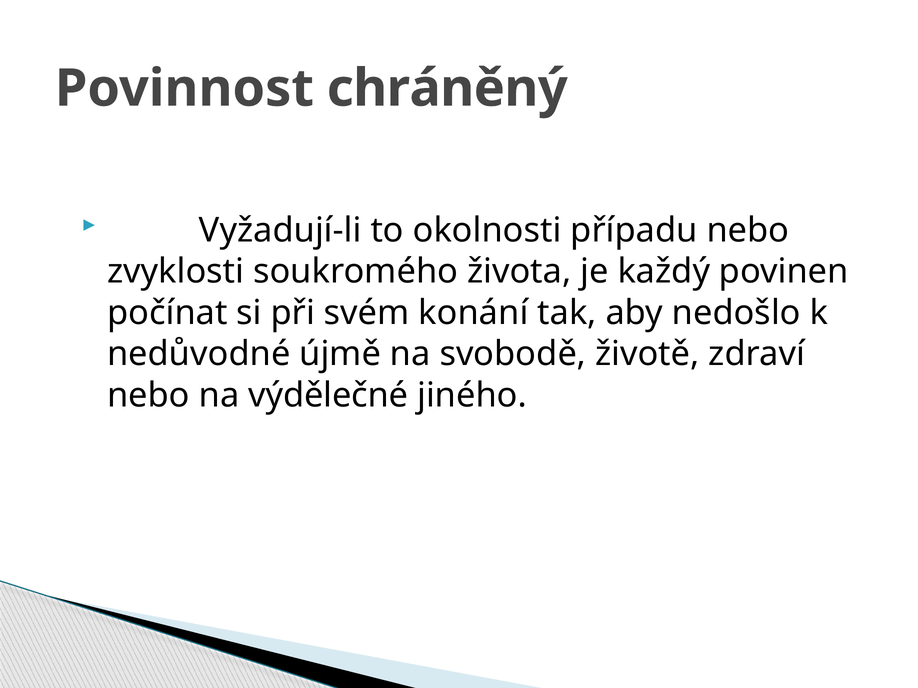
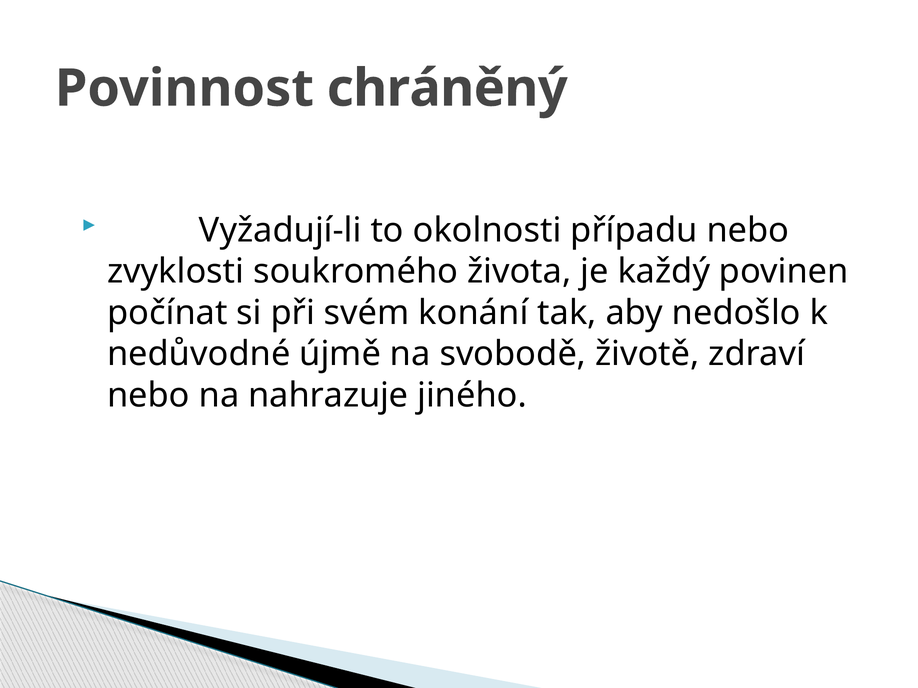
výdělečné: výdělečné -> nahrazuje (328, 396)
